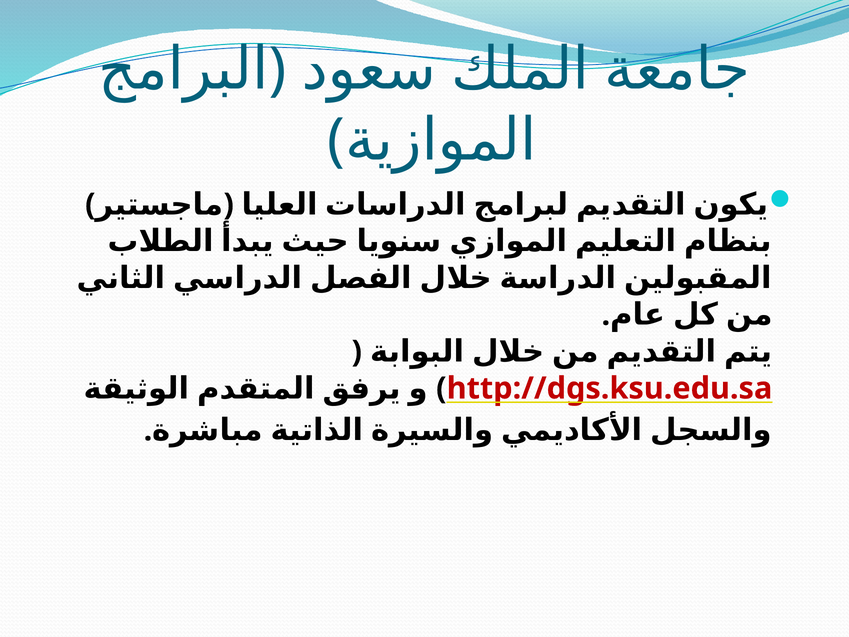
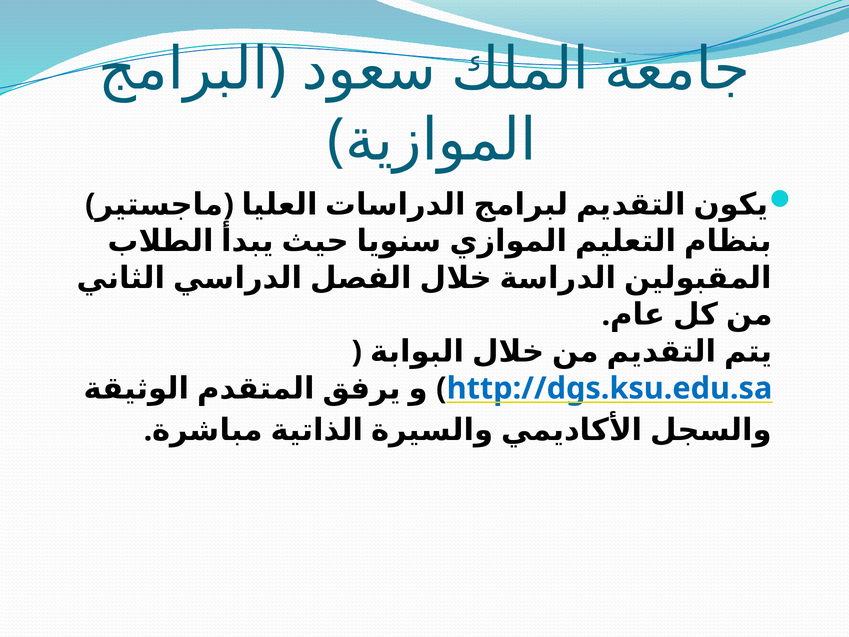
http://dgs.ksu.edu.sa colour: red -> blue (609, 388)
